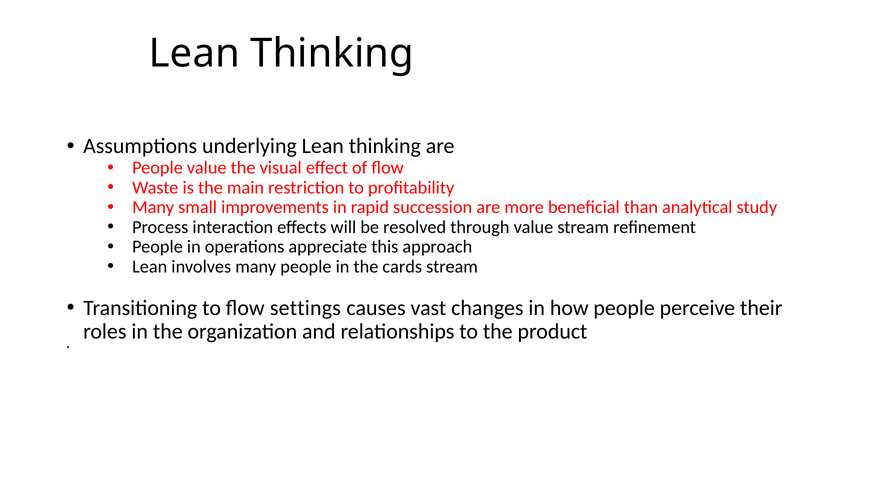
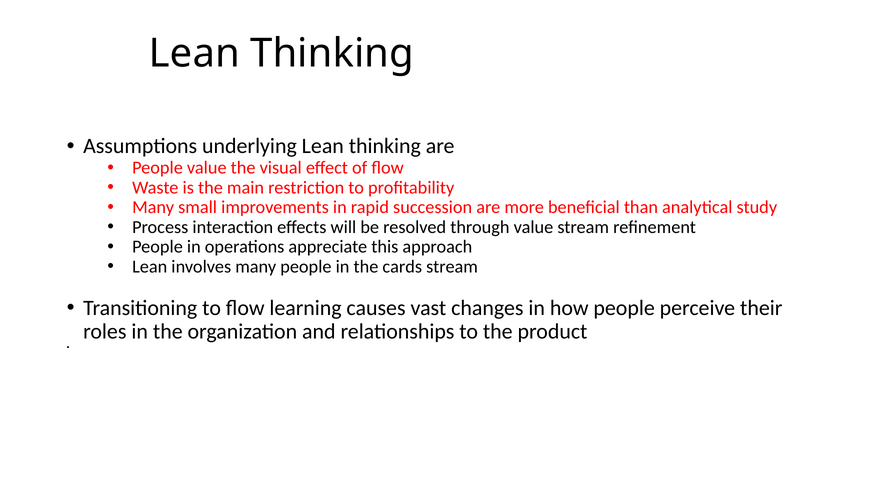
settings: settings -> learning (306, 308)
